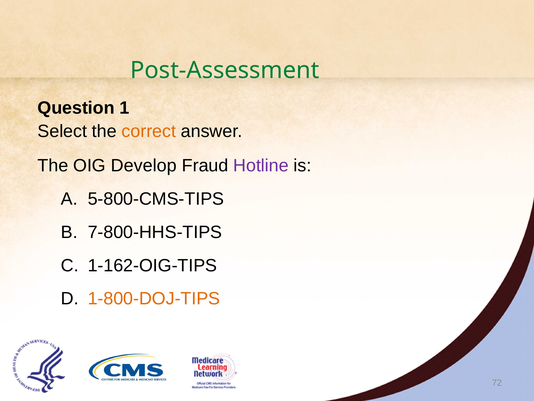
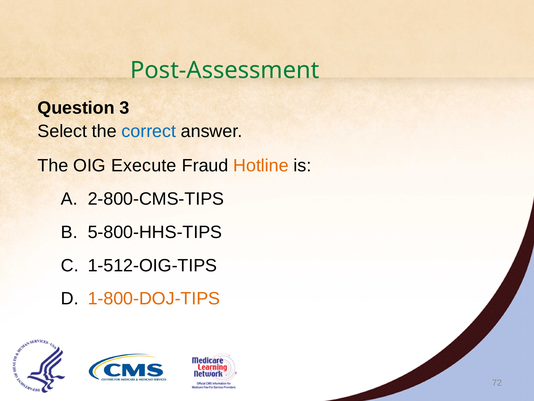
1: 1 -> 3 (125, 108)
correct colour: orange -> blue (149, 131)
Develop: Develop -> Execute (144, 166)
Hotline colour: purple -> orange (261, 166)
5-800-CMS-TIPS: 5-800-CMS-TIPS -> 2-800-CMS-TIPS (156, 199)
7-800-HHS-TIPS: 7-800-HHS-TIPS -> 5-800-HHS-TIPS (155, 232)
1-162-OIG-TIPS: 1-162-OIG-TIPS -> 1-512-OIG-TIPS (152, 265)
